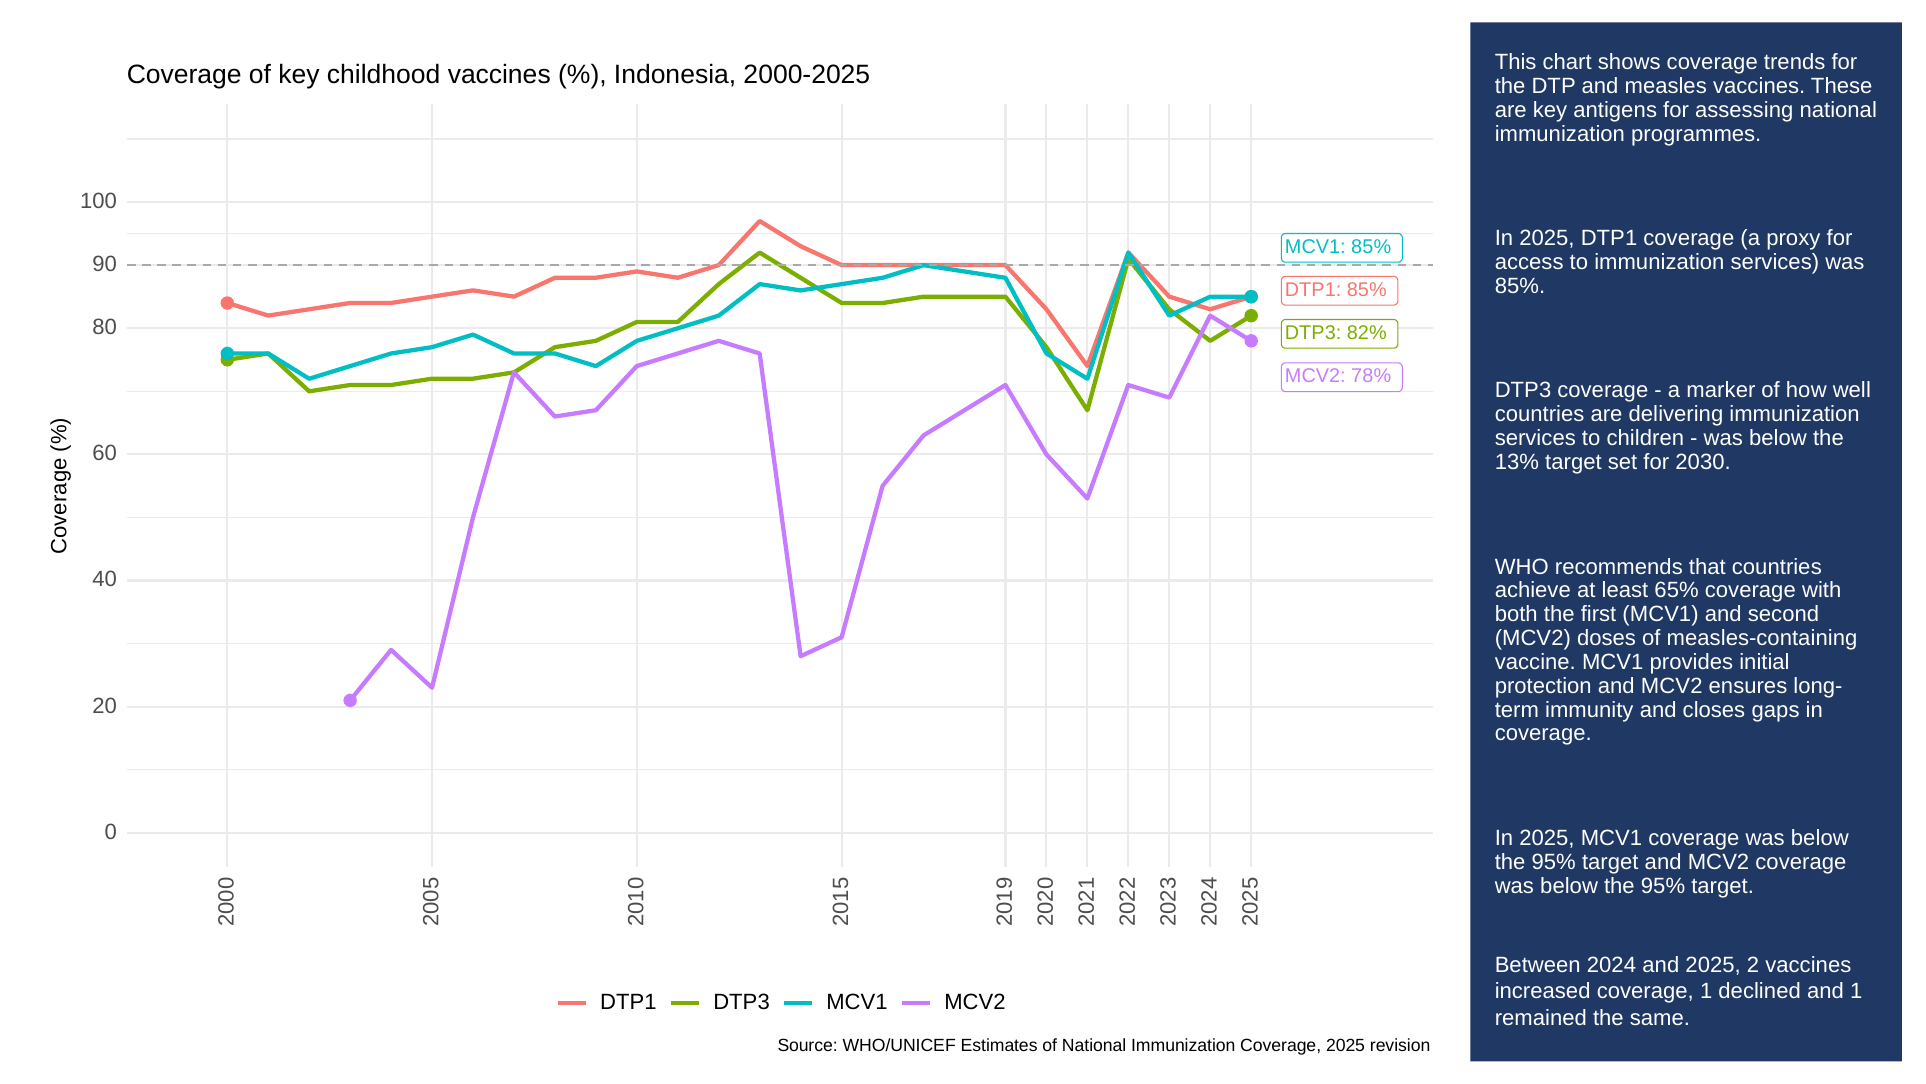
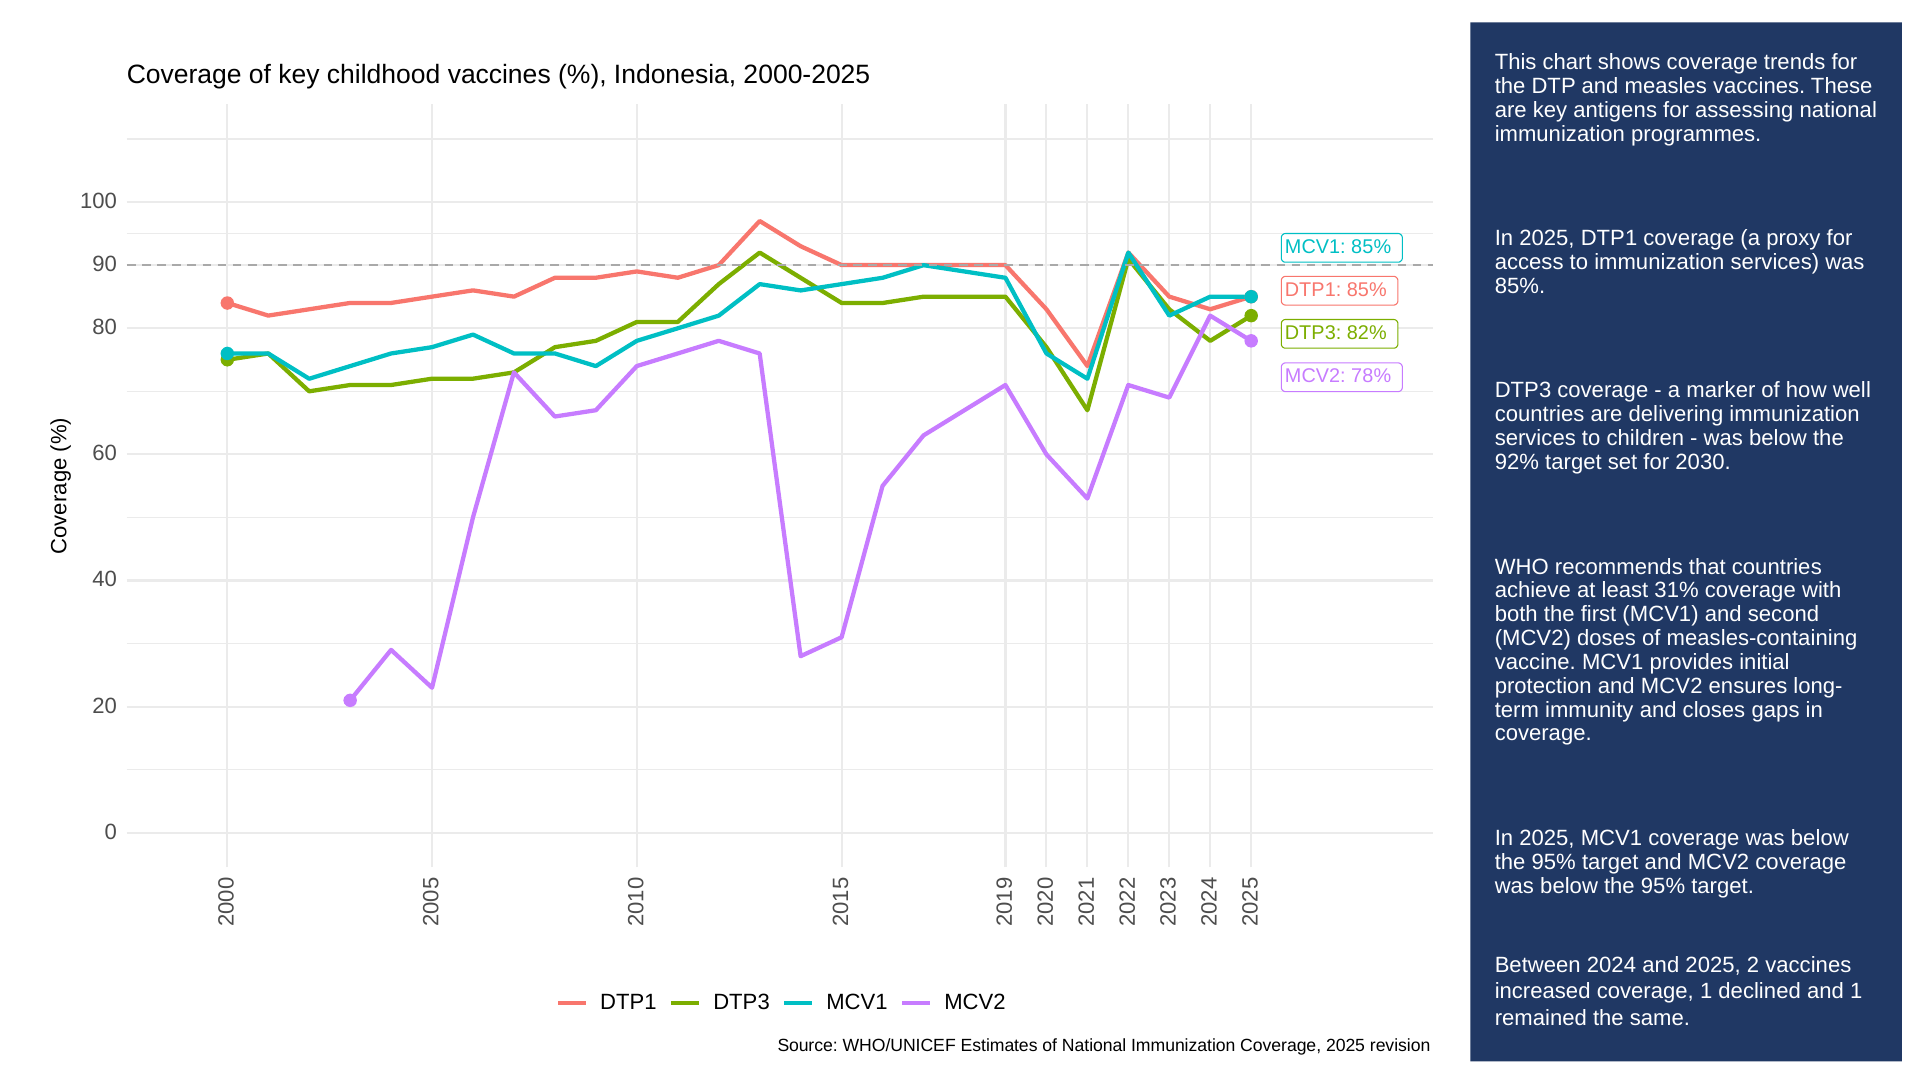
13%: 13% -> 92% (1517, 462)
65%: 65% -> 31% (1677, 590)
